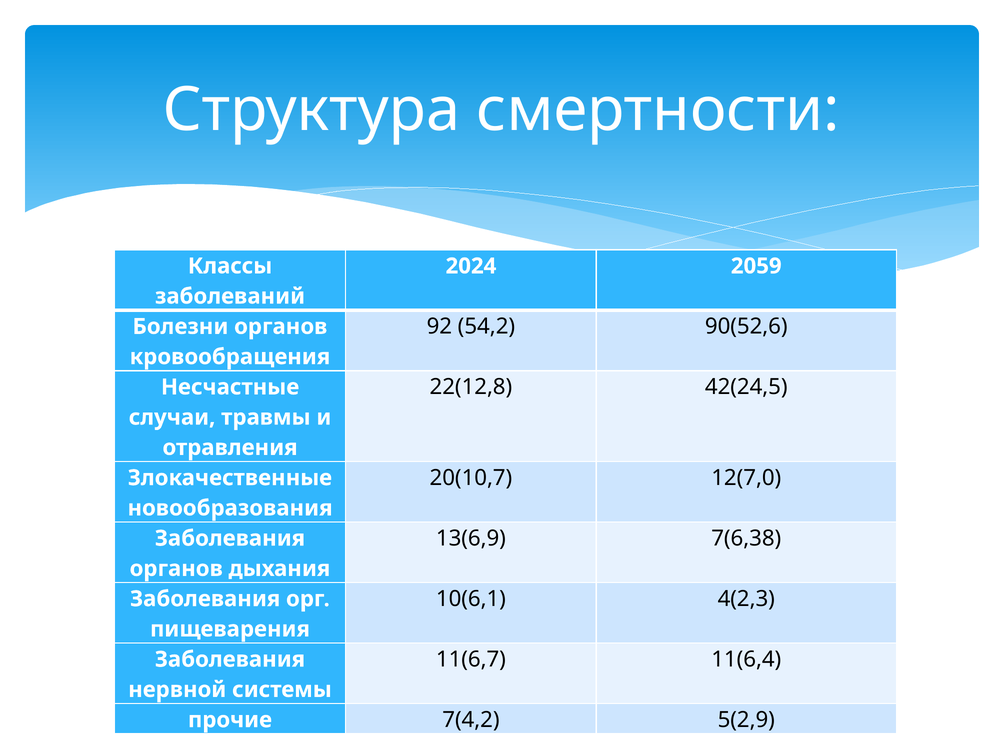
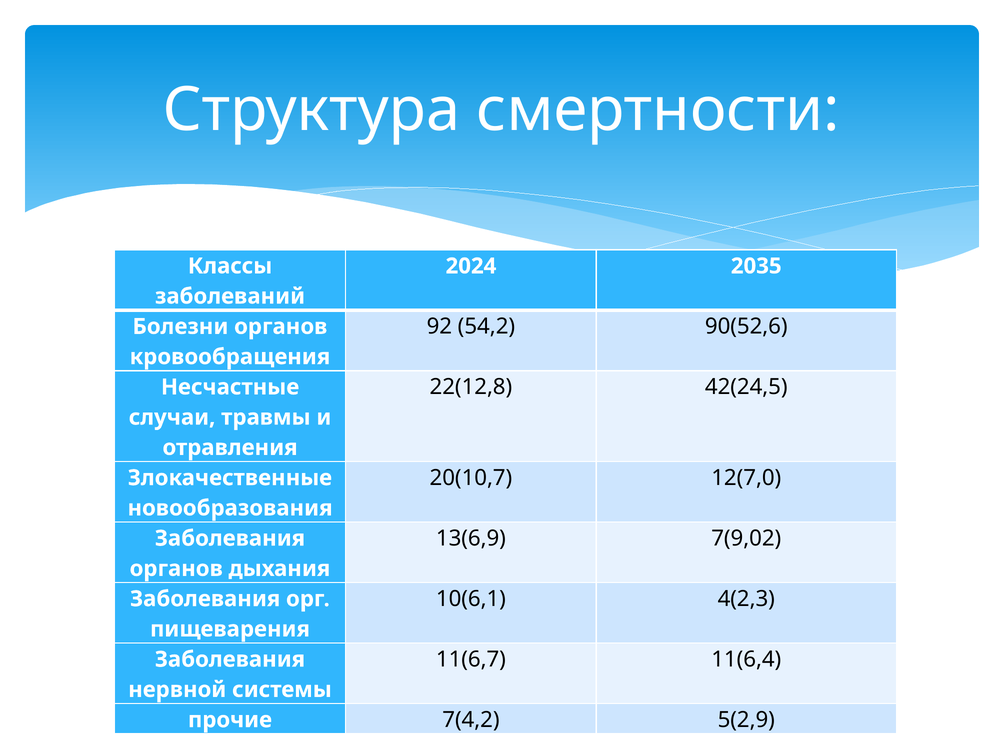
2059: 2059 -> 2035 (756, 266)
7(6,38: 7(6,38 -> 7(9,02 (746, 539)
